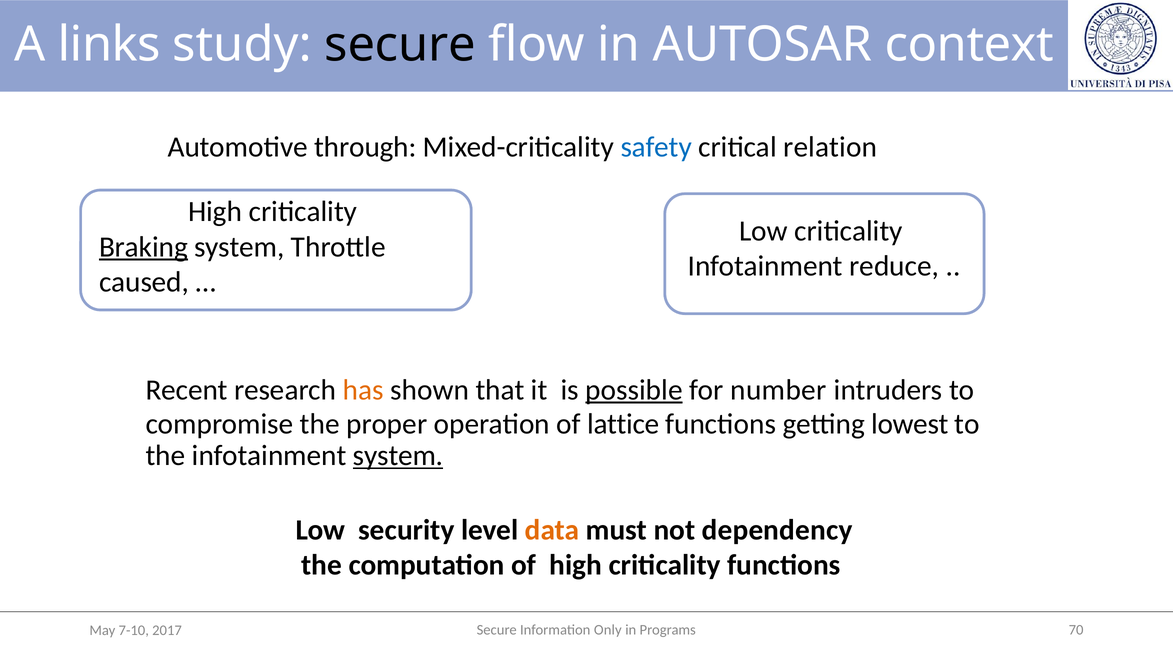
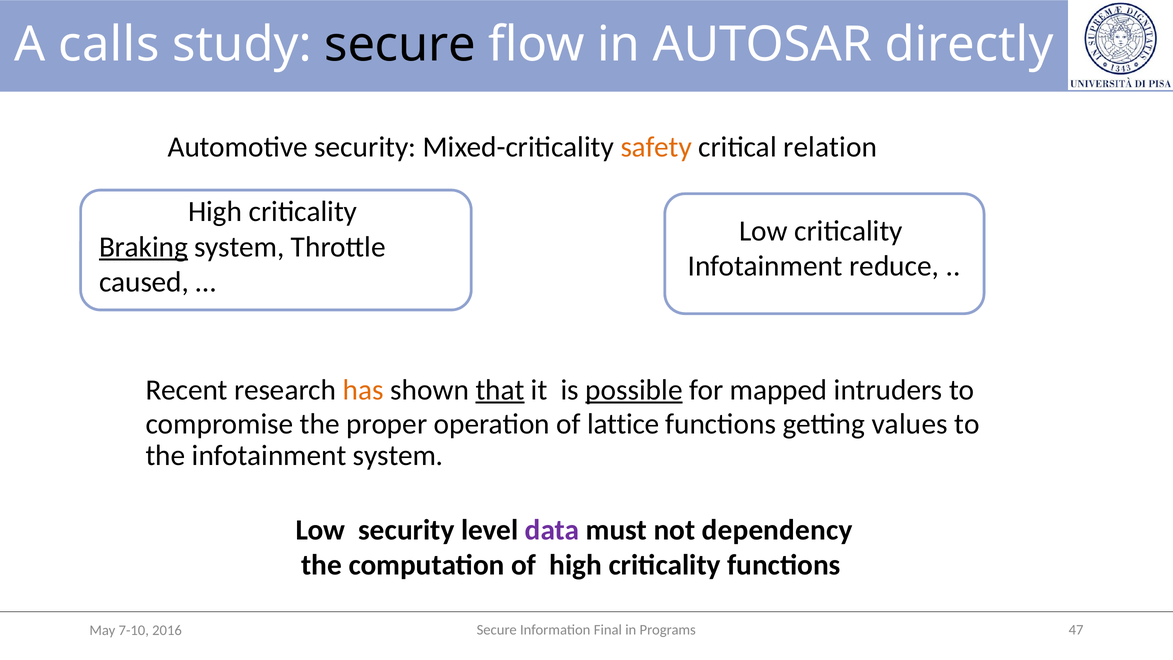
links: links -> calls (109, 45)
context: context -> directly (969, 45)
Automotive through: through -> security (365, 147)
safety colour: blue -> orange (656, 147)
that underline: none -> present (500, 390)
number: number -> mapped (779, 390)
lowest: lowest -> values (910, 424)
system underline: present -> none (398, 456)
data colour: orange -> purple (552, 530)
Only: Only -> Final (608, 630)
70: 70 -> 47 (1076, 630)
2017: 2017 -> 2016 (167, 630)
